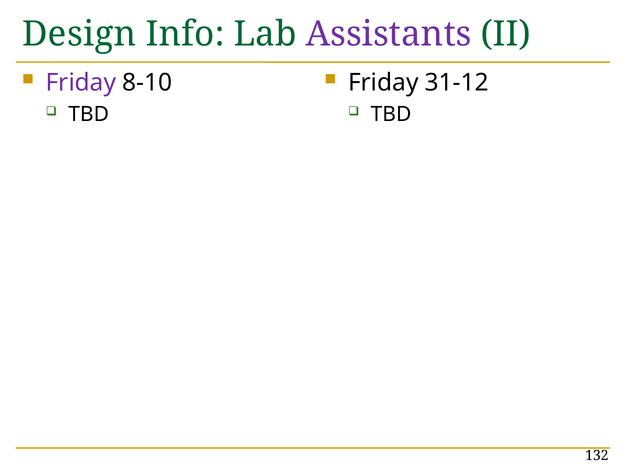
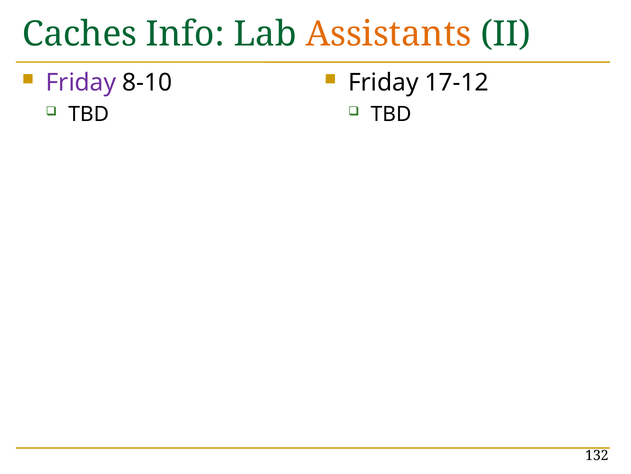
Design: Design -> Caches (80, 34)
Assistants colour: purple -> orange (389, 34)
31-12: 31-12 -> 17-12 (457, 83)
